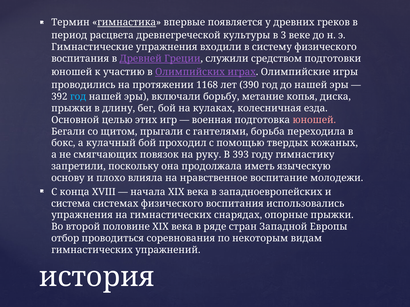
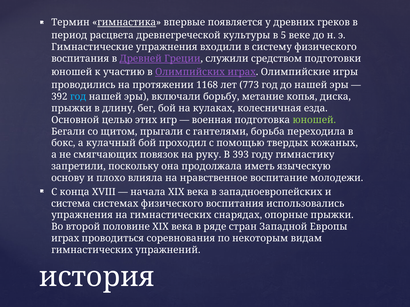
3: 3 -> 5 (283, 35)
390: 390 -> 773 (249, 85)
юношей colour: pink -> light green (314, 120)
отбор: отбор -> играх (65, 239)
